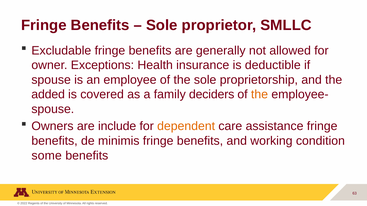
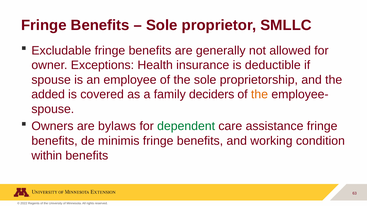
include: include -> bylaws (117, 126)
dependent colour: orange -> green (186, 126)
some: some -> within (47, 156)
